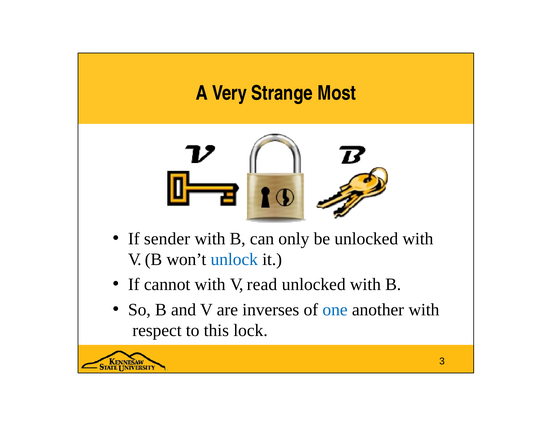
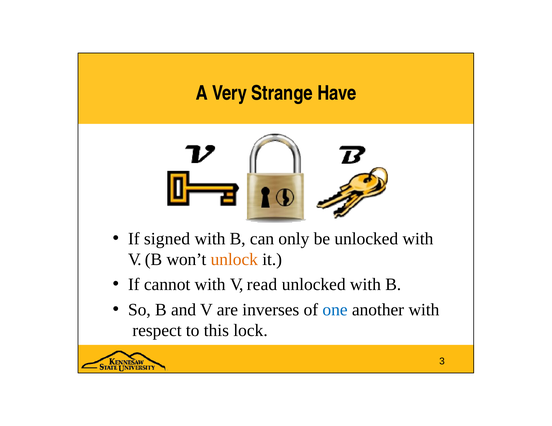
Most: Most -> Have (337, 93)
sender: sender -> signed (167, 239)
unlock colour: blue -> orange (234, 260)
